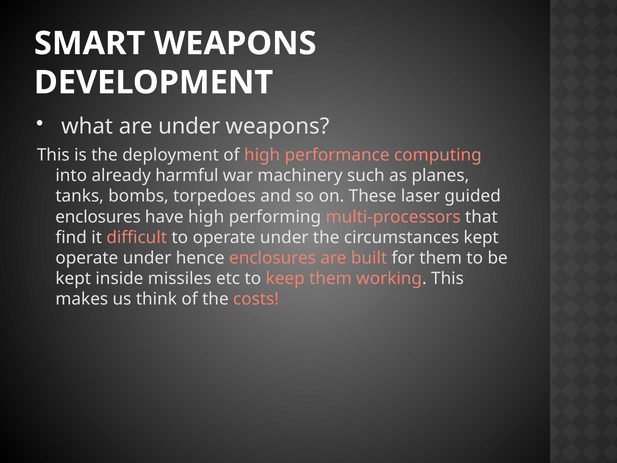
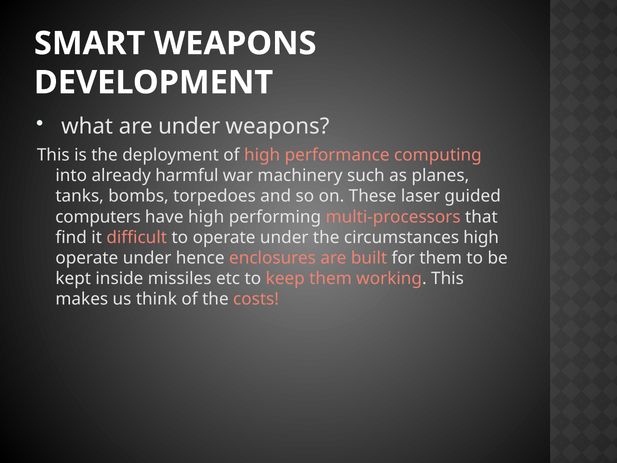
enclosures: enclosures -> computers (98, 217)
circumstances kept: kept -> high (481, 237)
